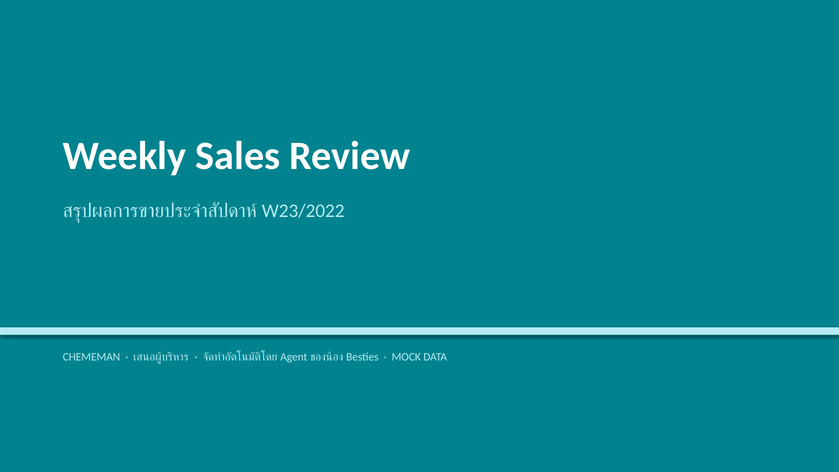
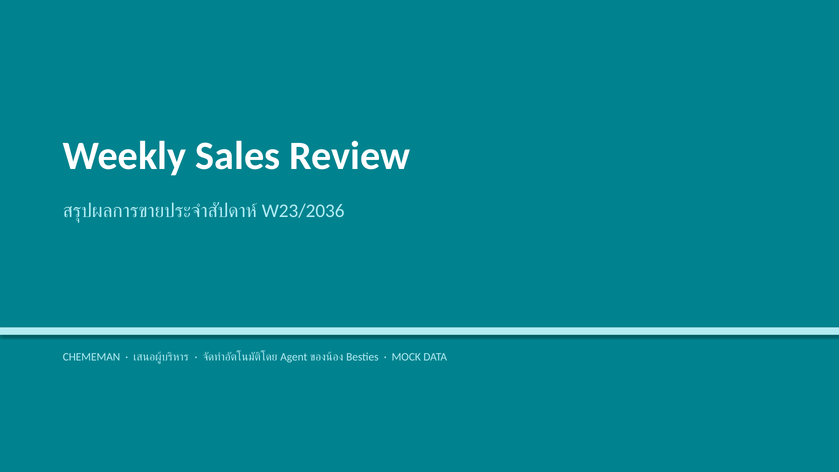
W23/2022: W23/2022 -> W23/2036 (303, 211)
